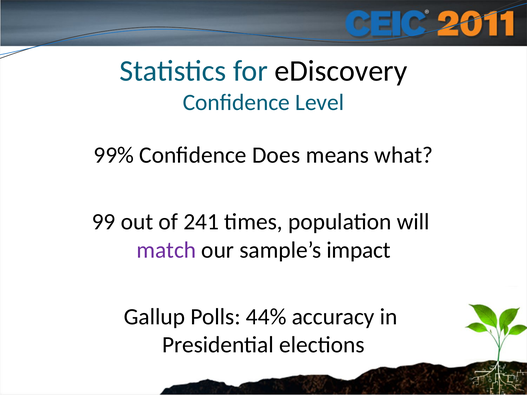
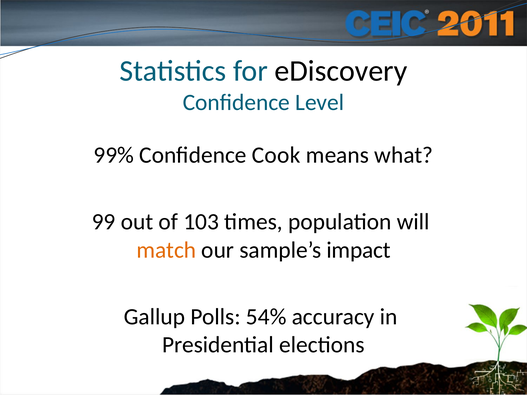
Does: Does -> Cook (276, 155)
241: 241 -> 103 (201, 222)
match colour: purple -> orange (166, 250)
44%: 44% -> 54% (266, 317)
